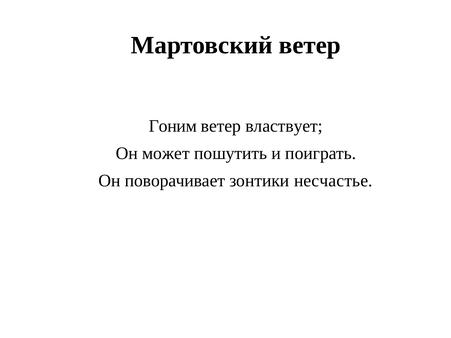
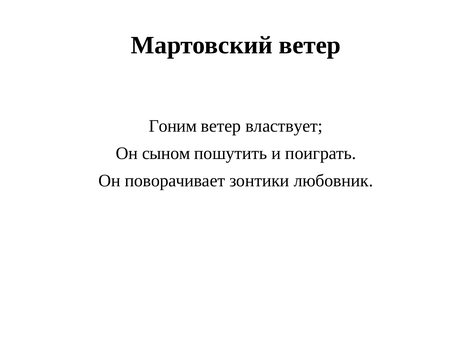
может: может -> сыном (166, 154)
несчастье: несчастье -> любовник (333, 181)
